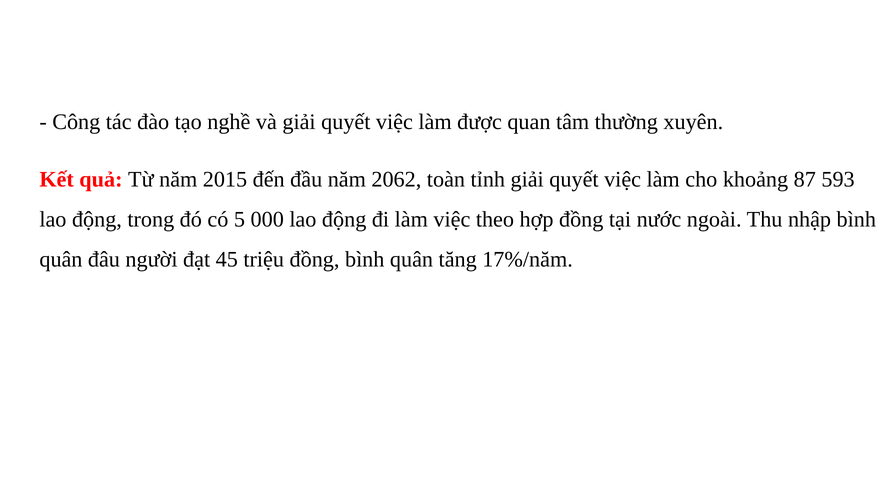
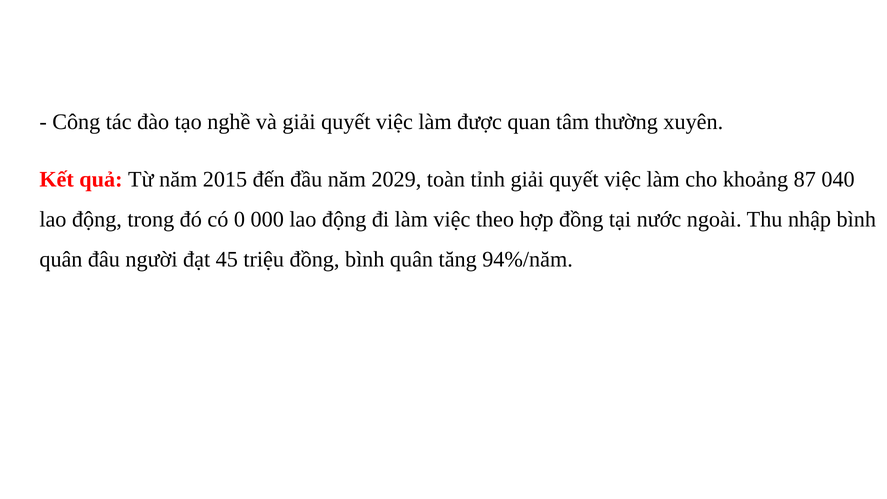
2062: 2062 -> 2029 (396, 179)
593: 593 -> 040 (838, 179)
5: 5 -> 0 (240, 219)
17%/năm: 17%/năm -> 94%/năm (528, 259)
